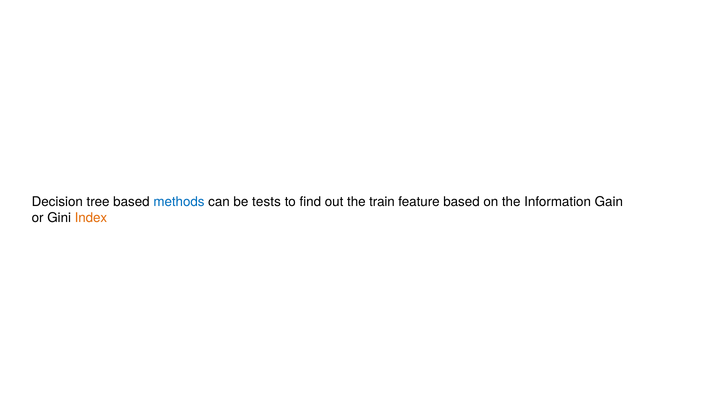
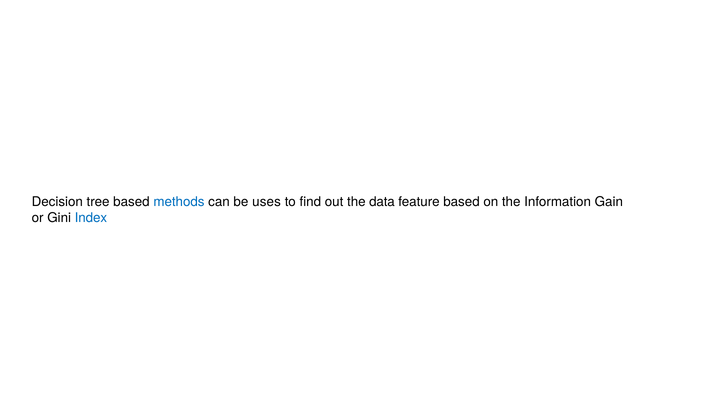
tests: tests -> uses (267, 202)
train: train -> data (382, 202)
Index colour: orange -> blue (91, 218)
